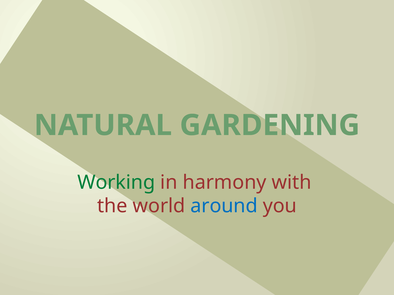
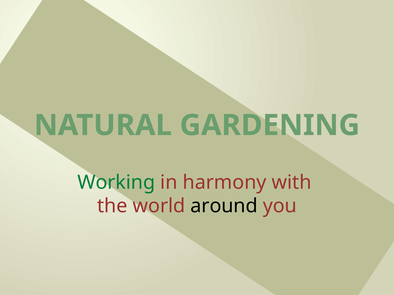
around colour: blue -> black (224, 206)
